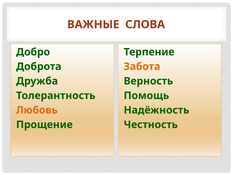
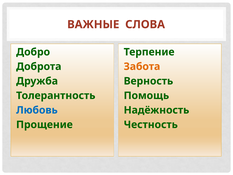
Любовь colour: orange -> blue (37, 110)
